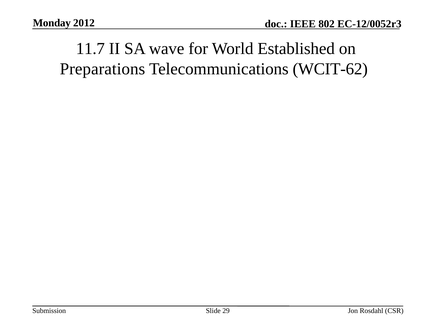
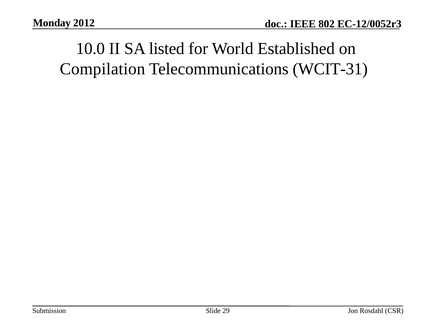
11.7: 11.7 -> 10.0 (90, 49)
wave: wave -> listed (167, 49)
Preparations: Preparations -> Compilation (102, 69)
WCIT-62: WCIT-62 -> WCIT-31 (330, 69)
